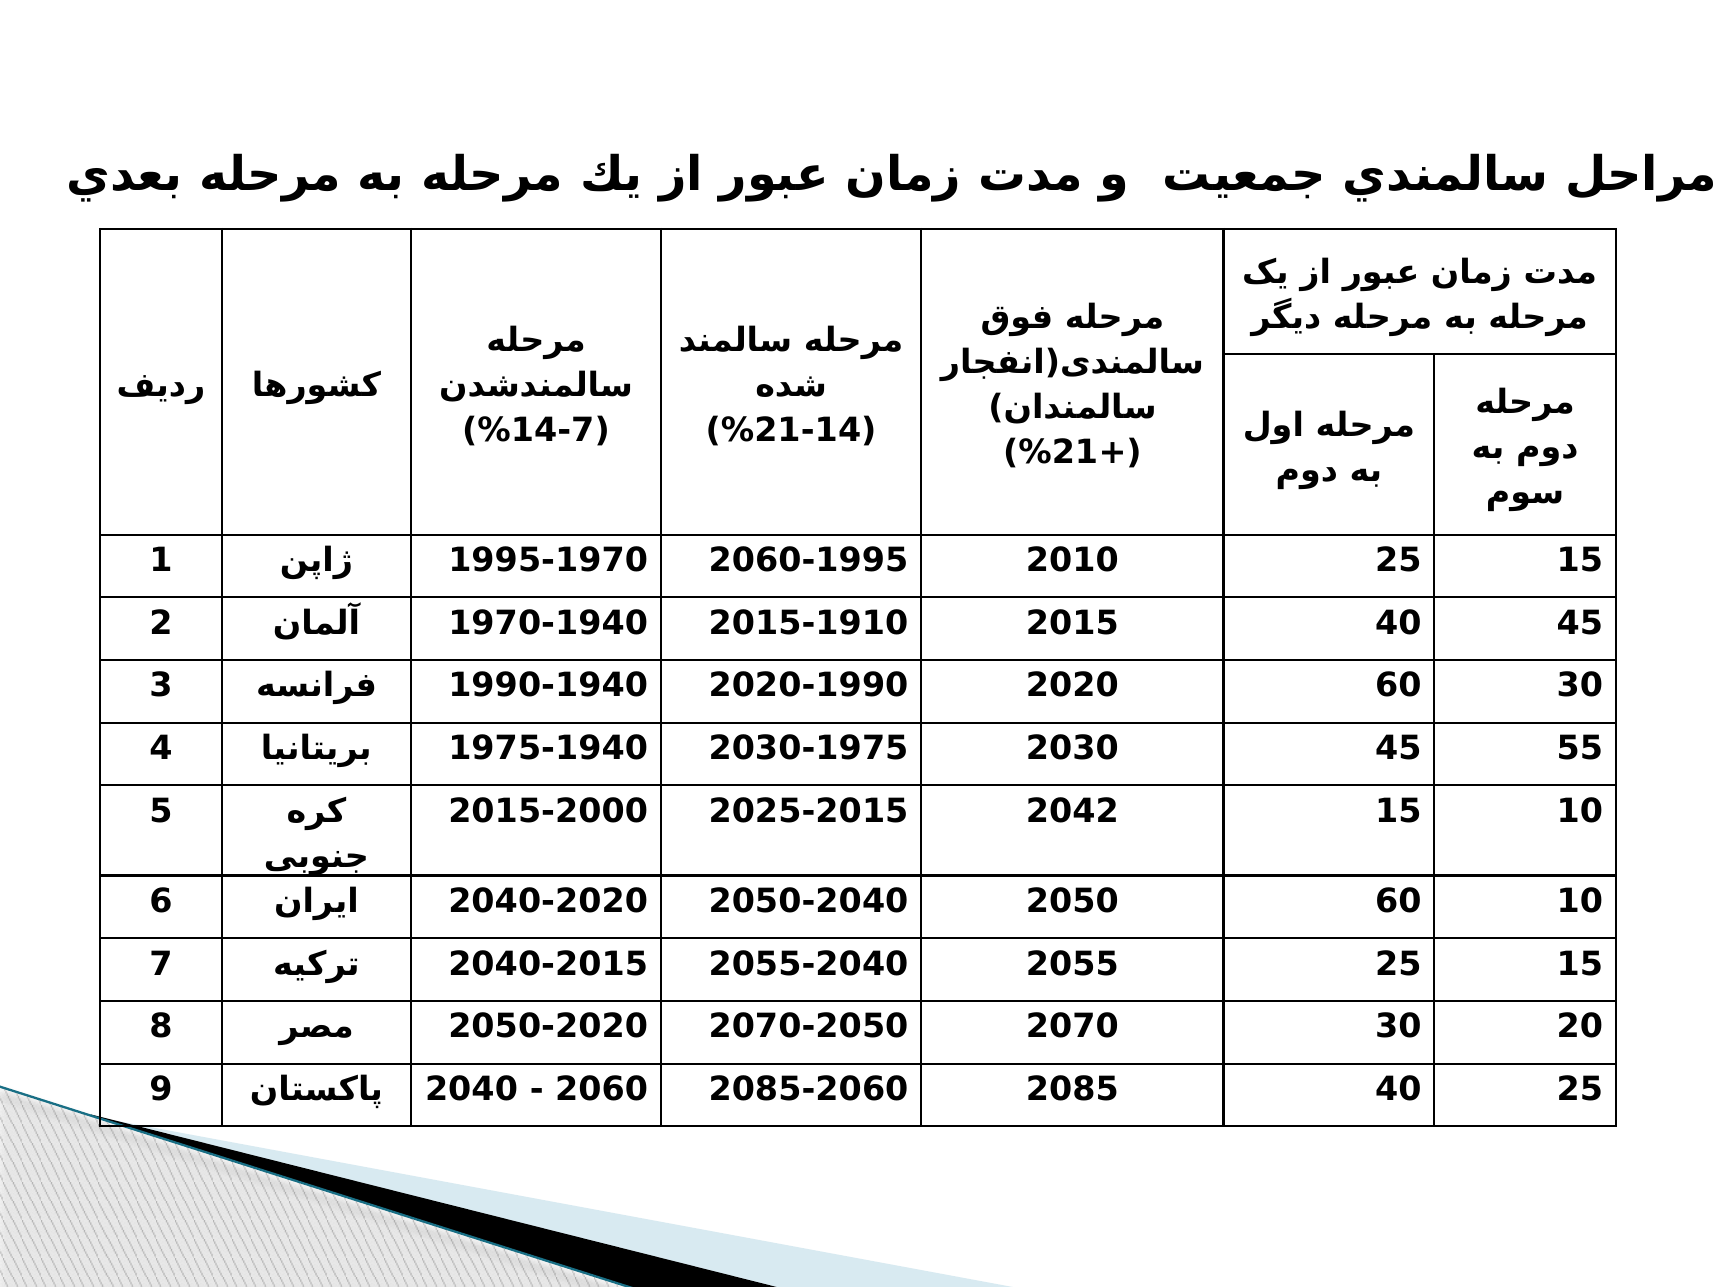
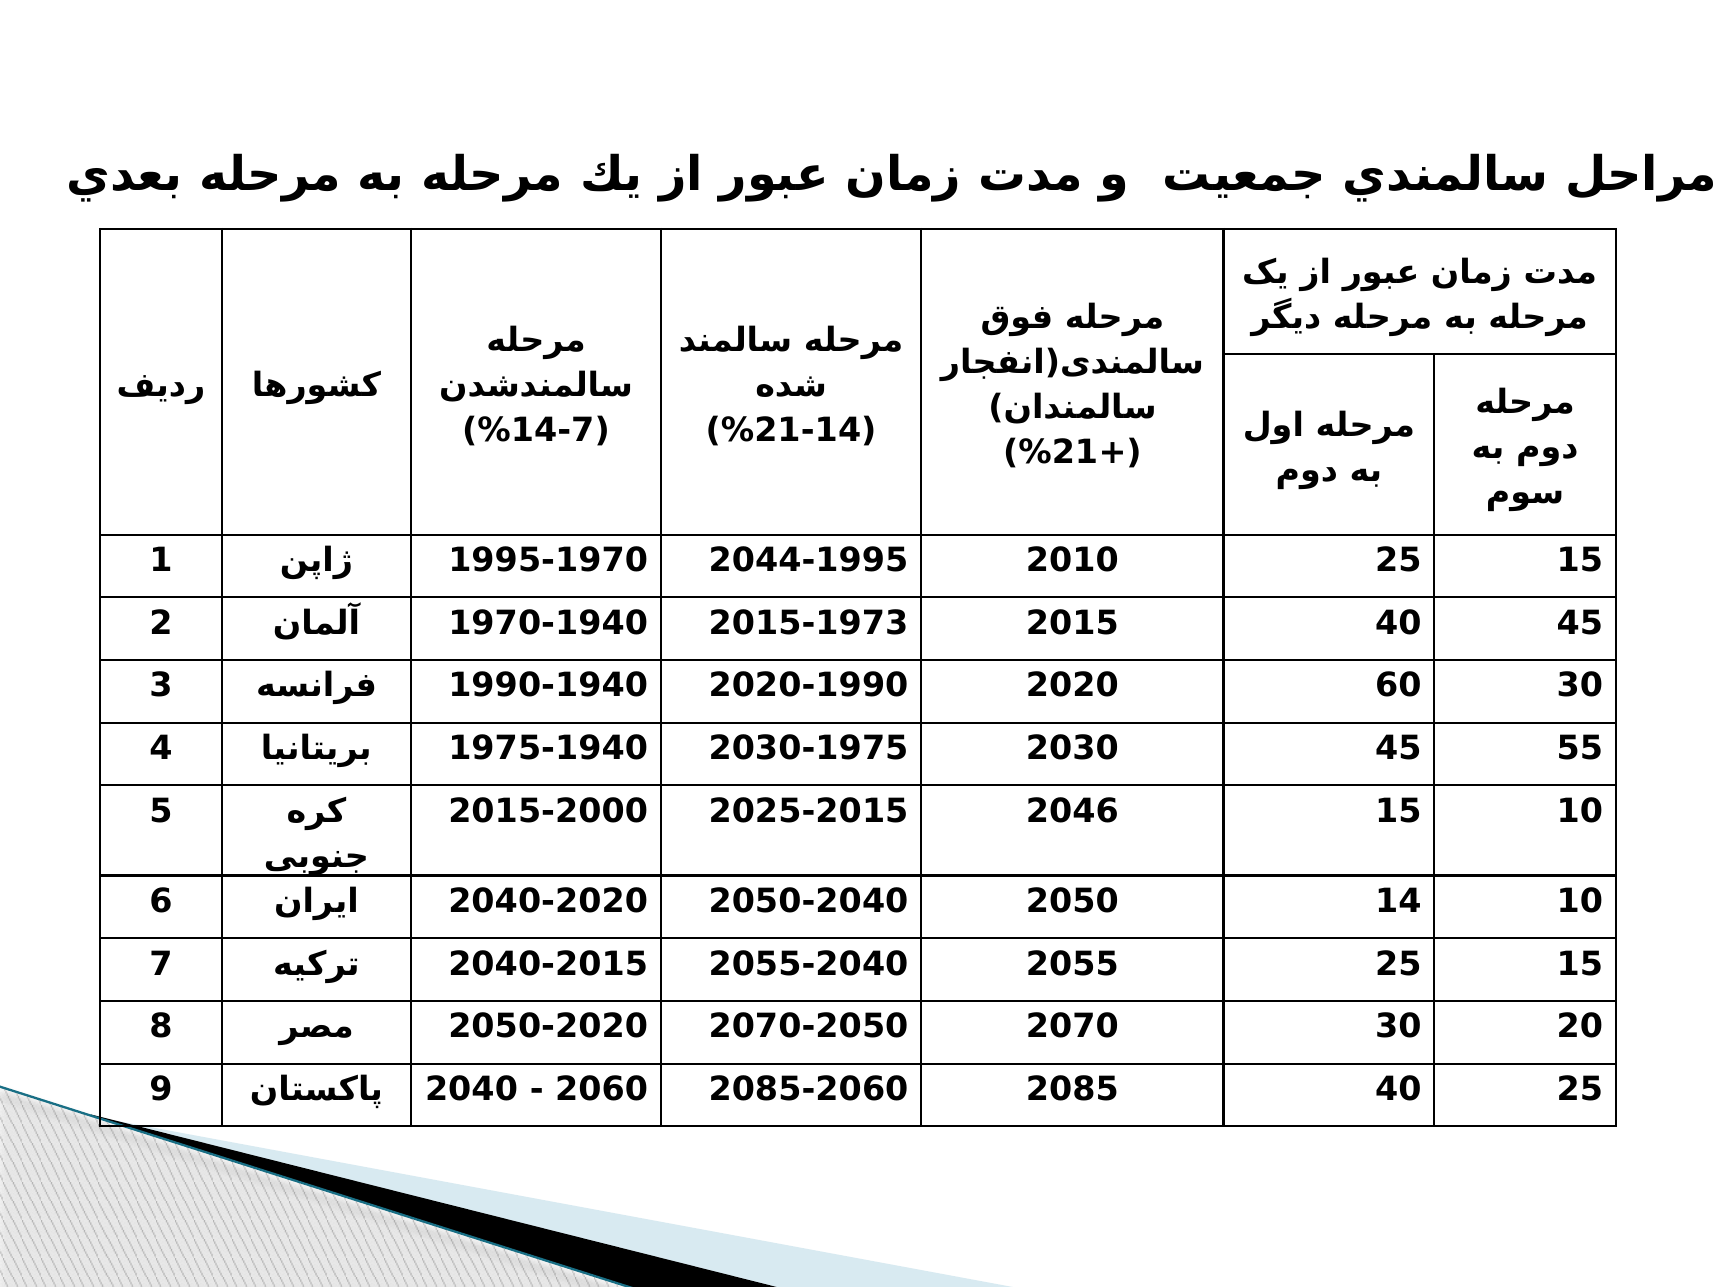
2060-1995: 2060-1995 -> 2044-1995 (809, 561)
2015-1910: 2015-1910 -> 2015-1973 (809, 623)
2042: 2042 -> 2046 (1072, 811)
2050 60: 60 -> 14 (1398, 902)
